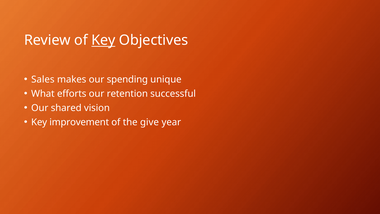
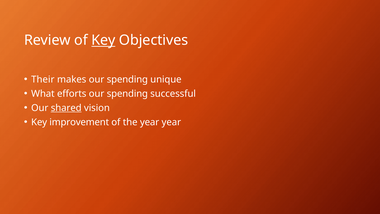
Sales: Sales -> Their (43, 79)
retention: retention -> spending (127, 94)
shared underline: none -> present (66, 108)
the give: give -> year (150, 122)
